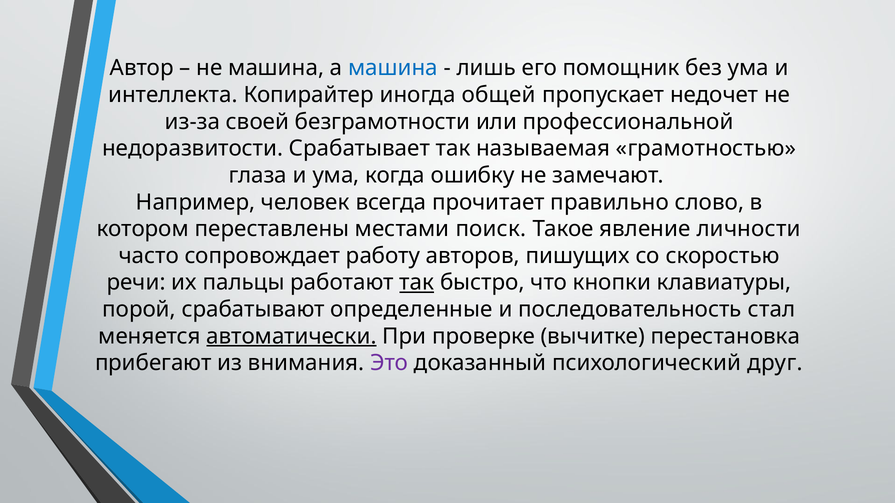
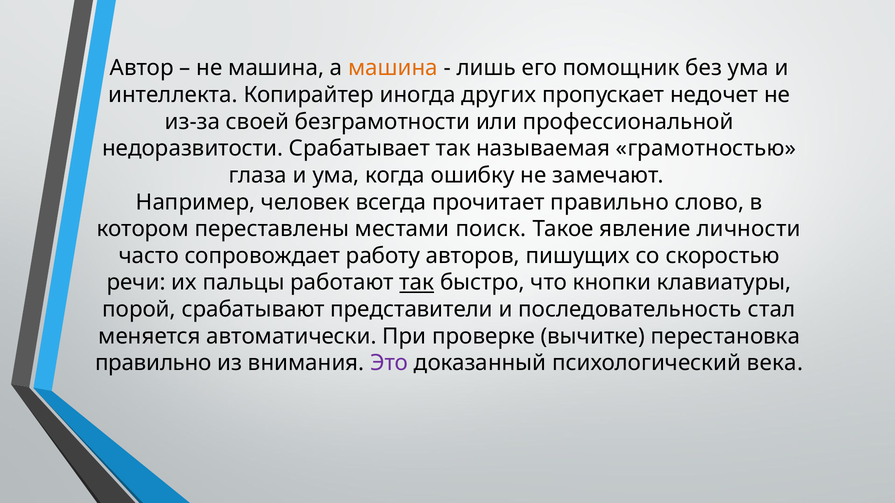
машина colour: blue -> orange (393, 68)
общей: общей -> других (499, 95)
определенные: определенные -> представители (412, 310)
автоматически underline: present -> none (292, 337)
прибегают: прибегают -> правильно (153, 363)
друг: друг -> века (775, 363)
